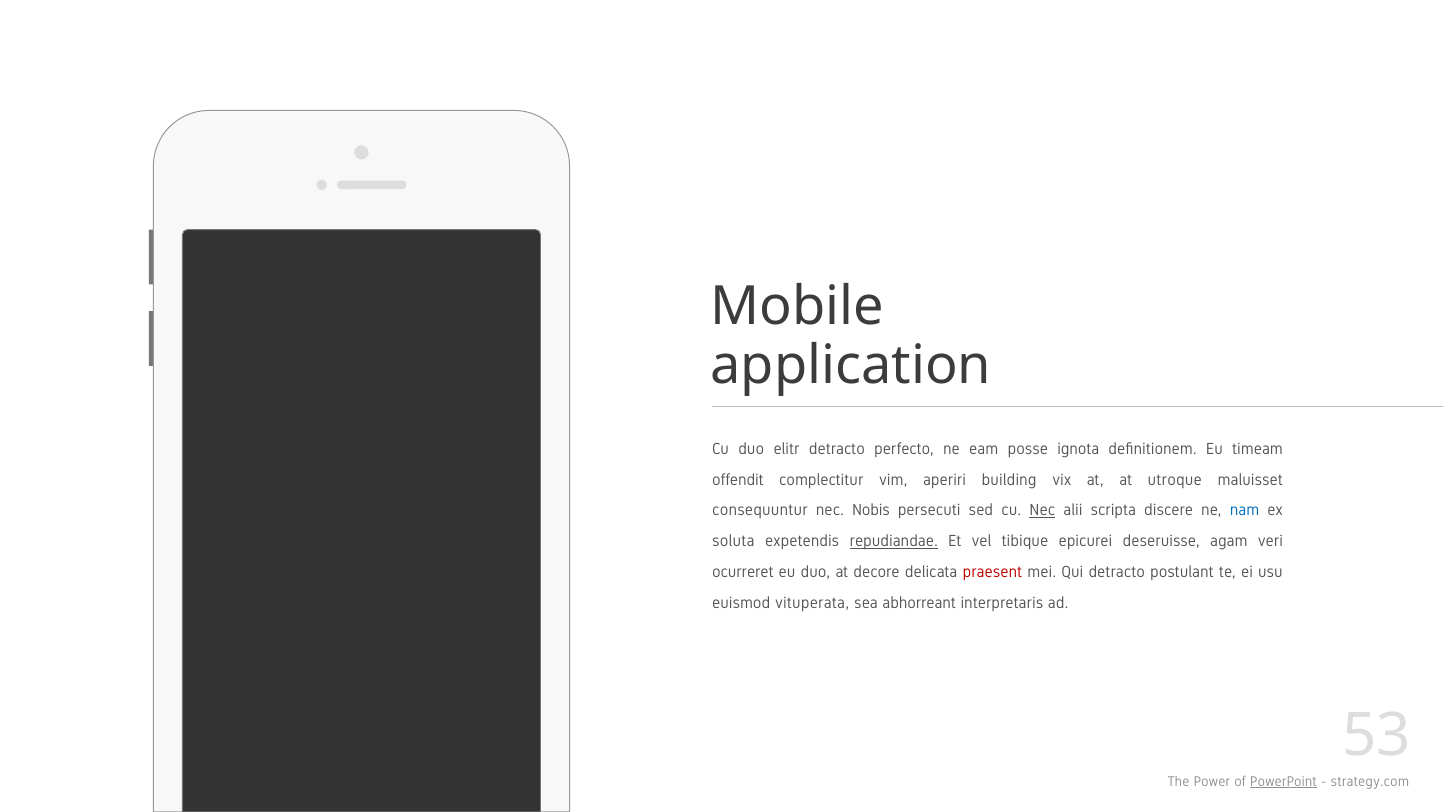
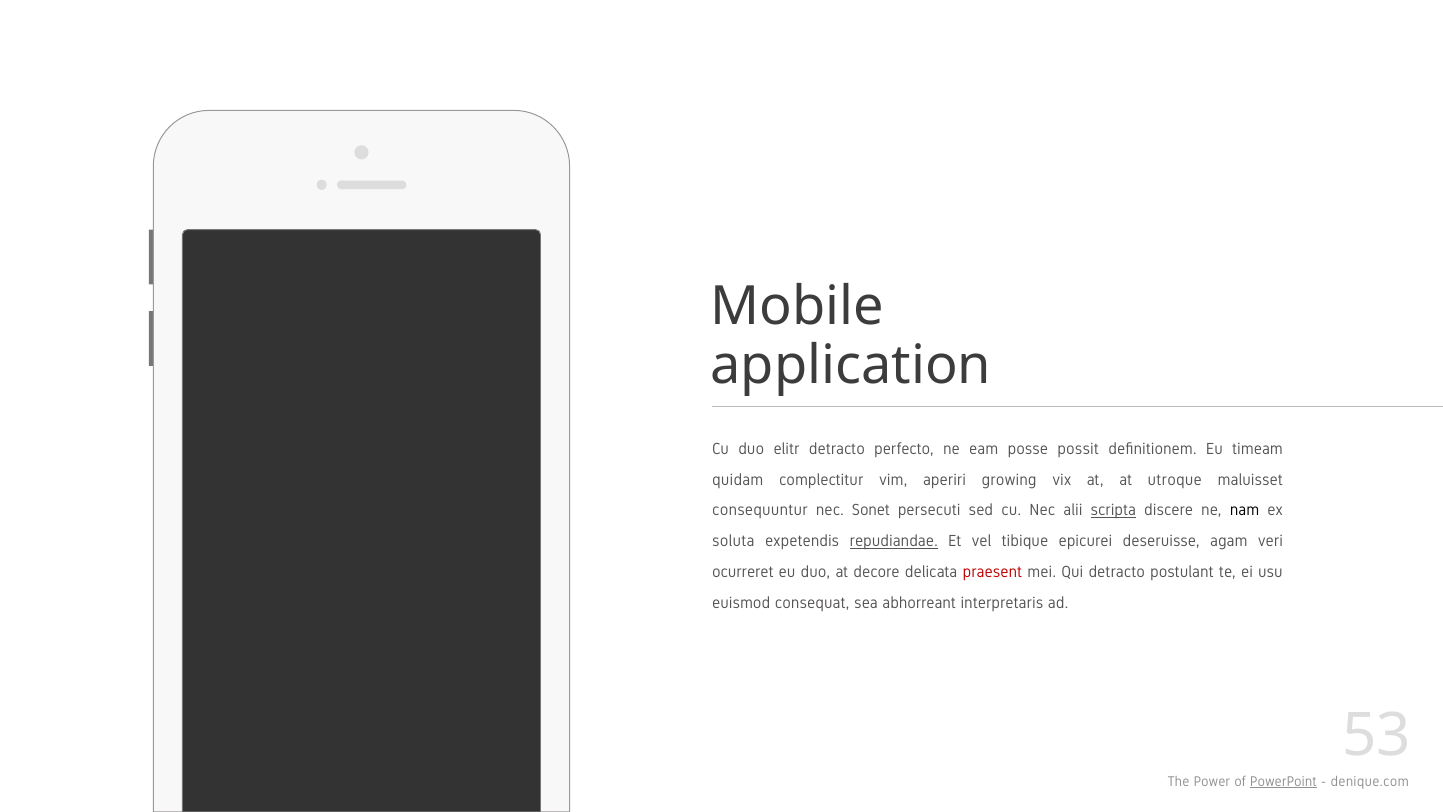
ignota: ignota -> possit (1078, 449)
offendit: offendit -> quidam (738, 480)
building: building -> growing (1009, 480)
Nobis: Nobis -> Sonet (871, 510)
Nec underline: present -> none (1042, 510)
scripta underline: none -> present (1113, 510)
nam colour: blue -> black (1245, 510)
vituperata: vituperata -> consequat (812, 603)
strategy.com: strategy.com -> denique.com (1370, 781)
